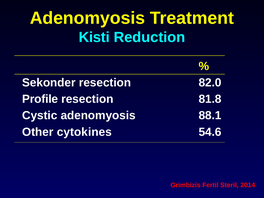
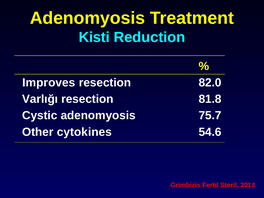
Sekonder: Sekonder -> Improves (49, 83)
Profile: Profile -> Varlığı (40, 99)
88.1: 88.1 -> 75.7 (210, 116)
